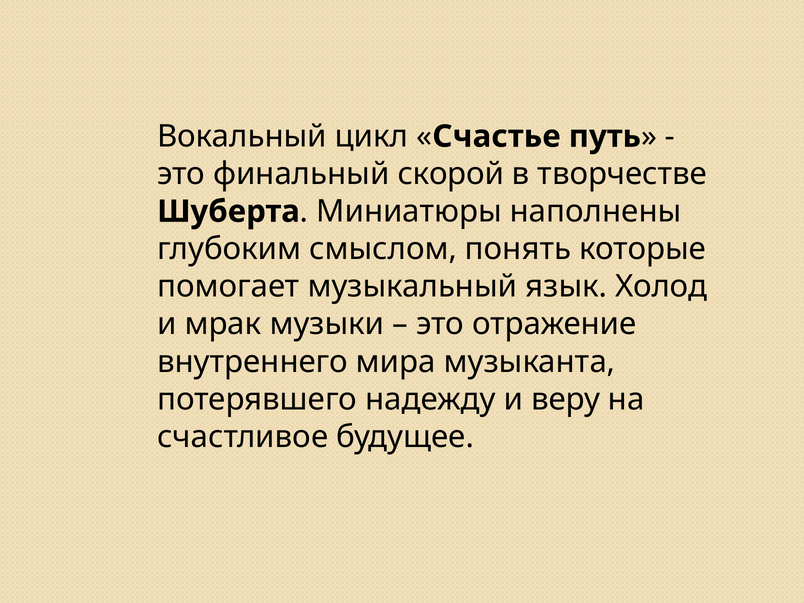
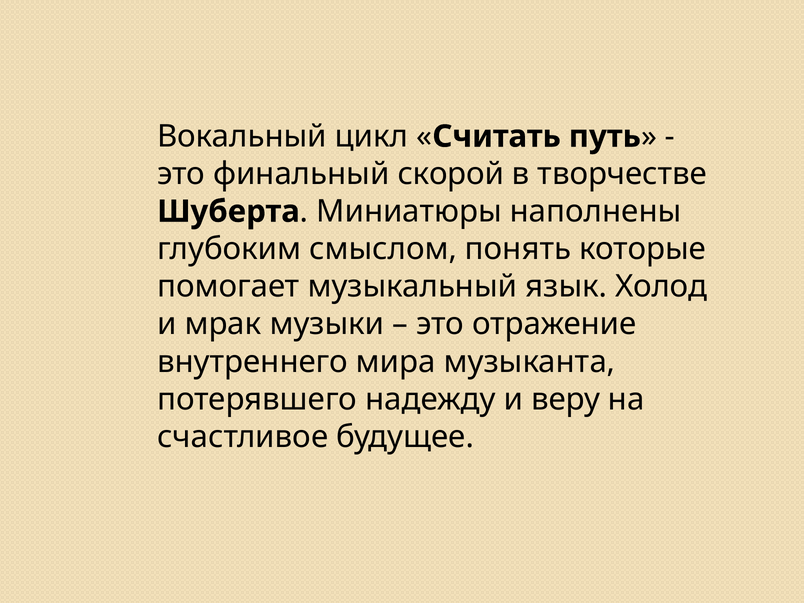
Счастье: Счастье -> Считать (497, 136)
